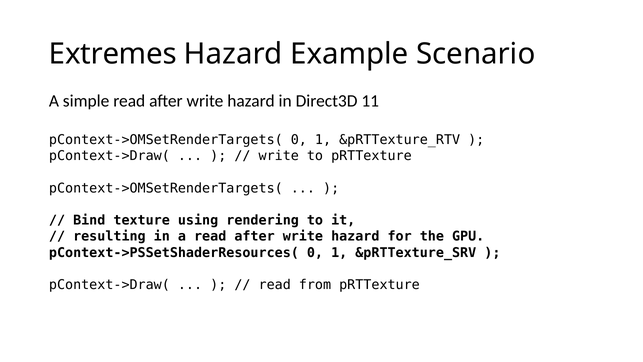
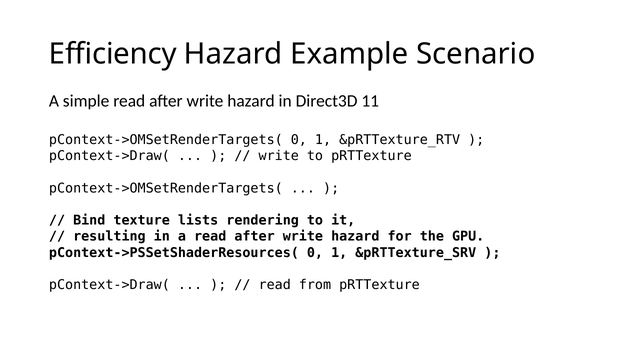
Extremes: Extremes -> Efficiency (113, 54)
using: using -> lists (198, 220)
